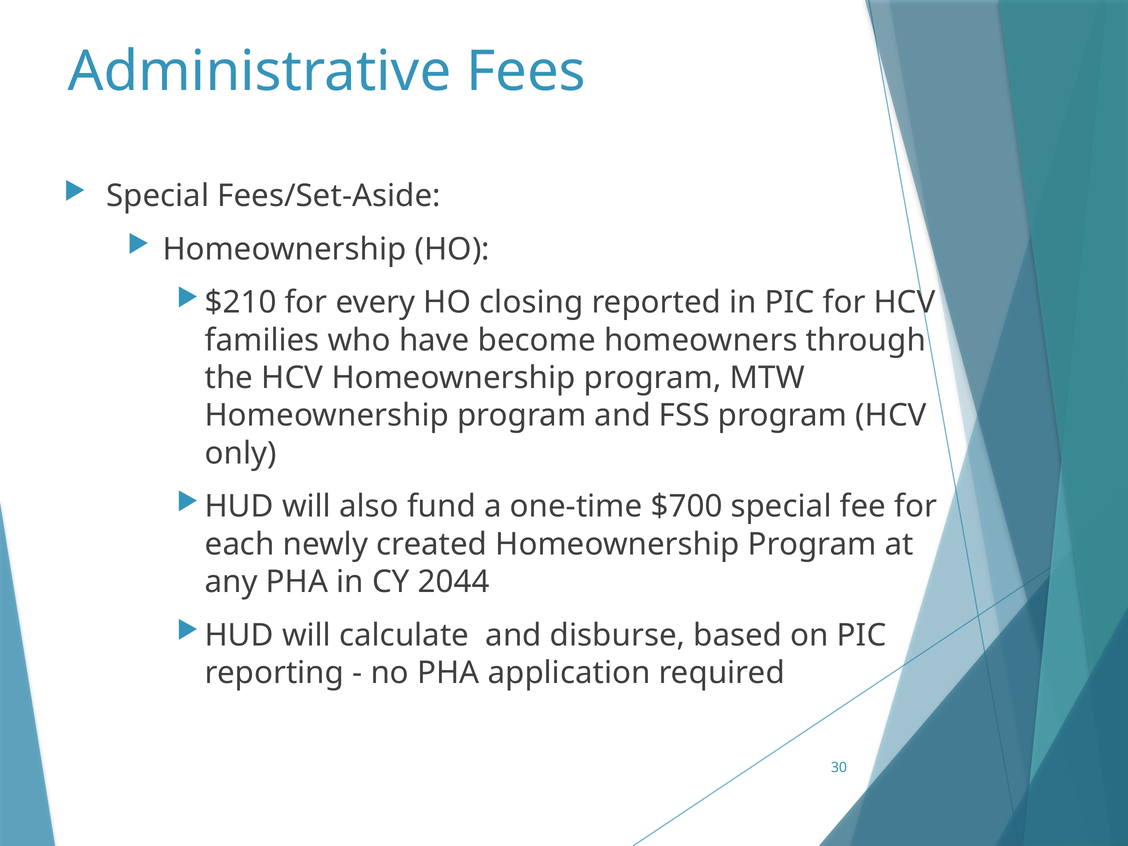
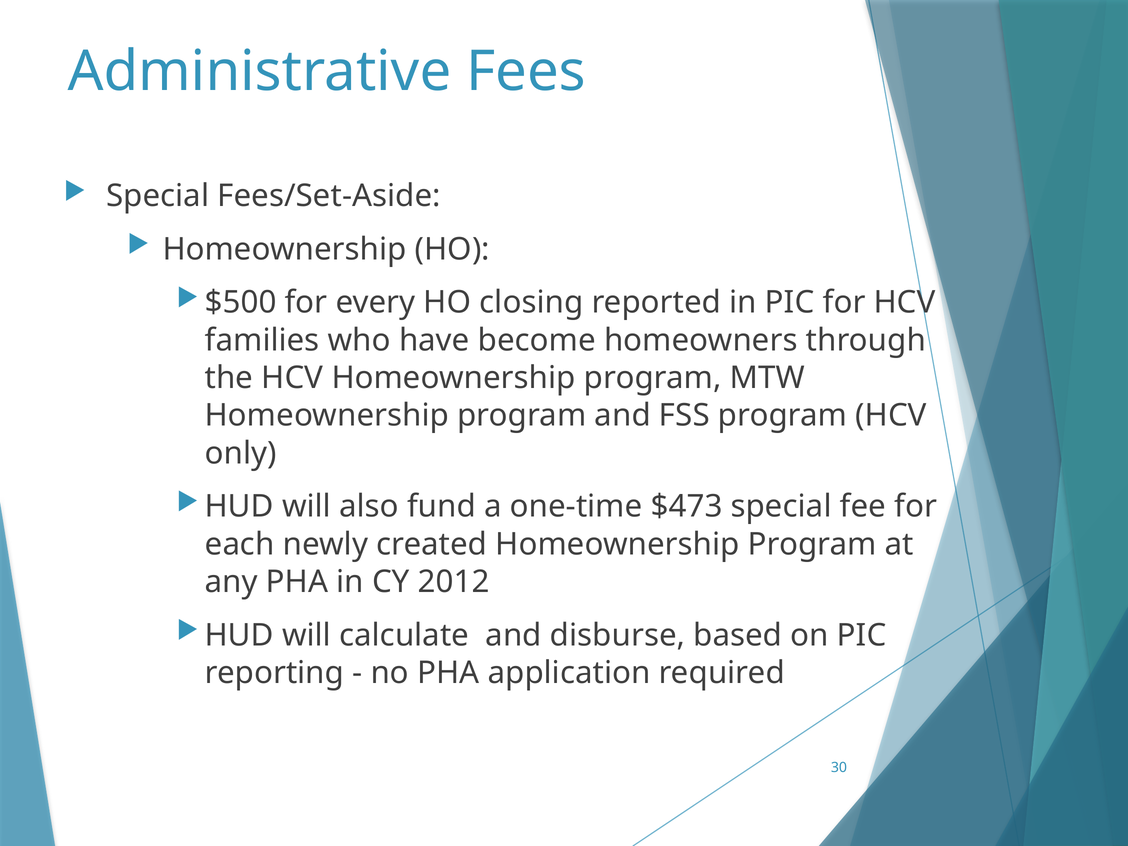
$210: $210 -> $500 (241, 303)
$700: $700 -> $473 (687, 507)
2044: 2044 -> 2012 (454, 582)
